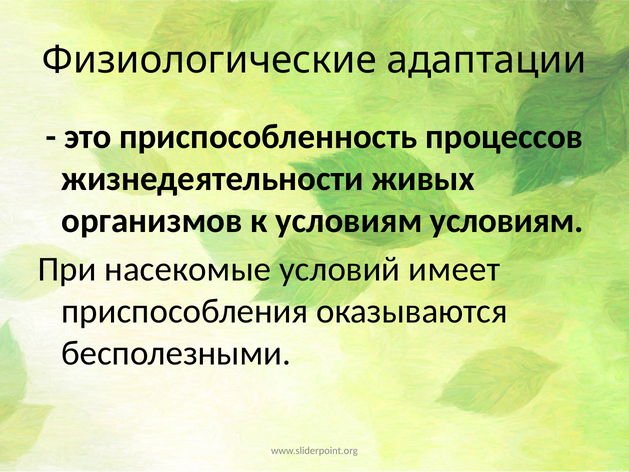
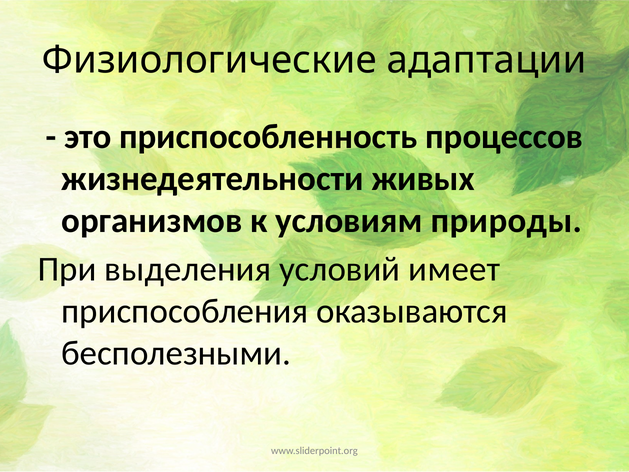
условиям условиям: условиям -> природы (506, 220)
насекомые: насекомые -> выделения (188, 269)
